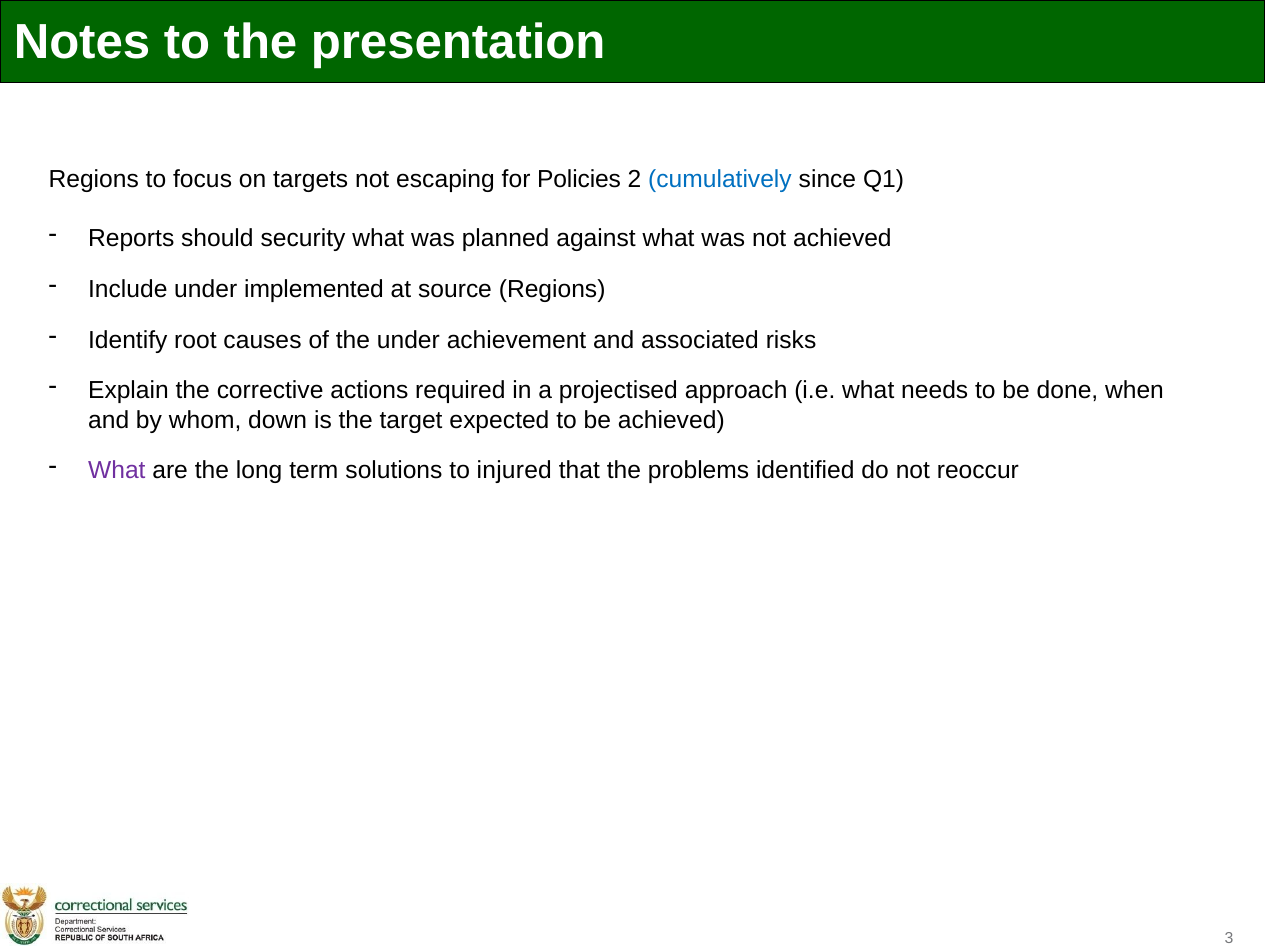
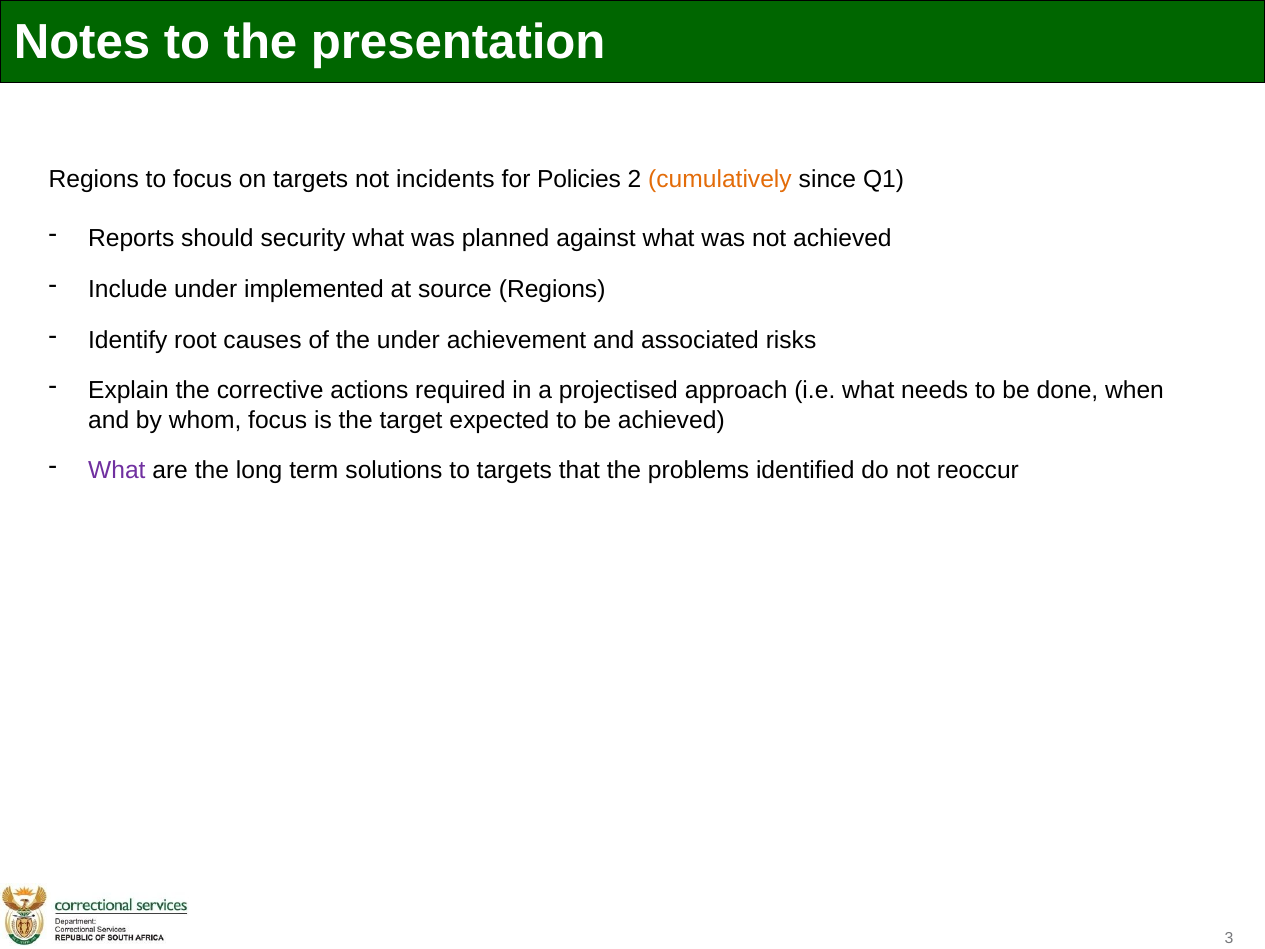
escaping: escaping -> incidents (445, 180)
cumulatively colour: blue -> orange (720, 180)
whom down: down -> focus (278, 420)
to injured: injured -> targets (514, 471)
